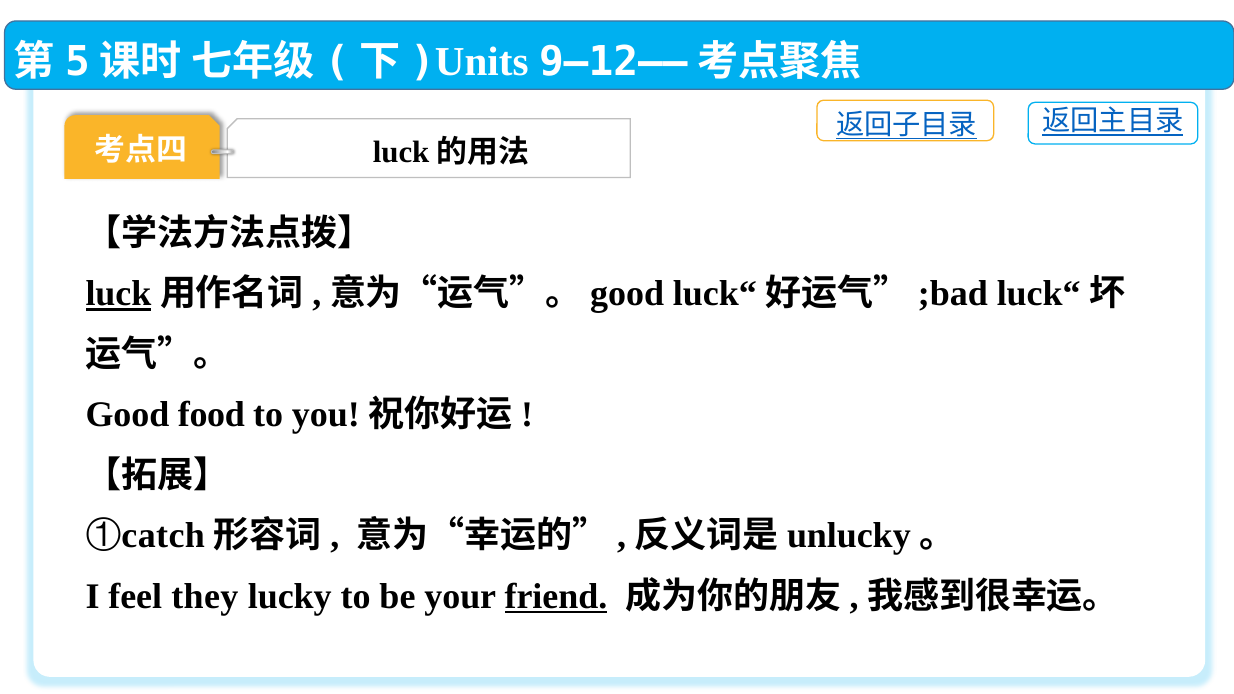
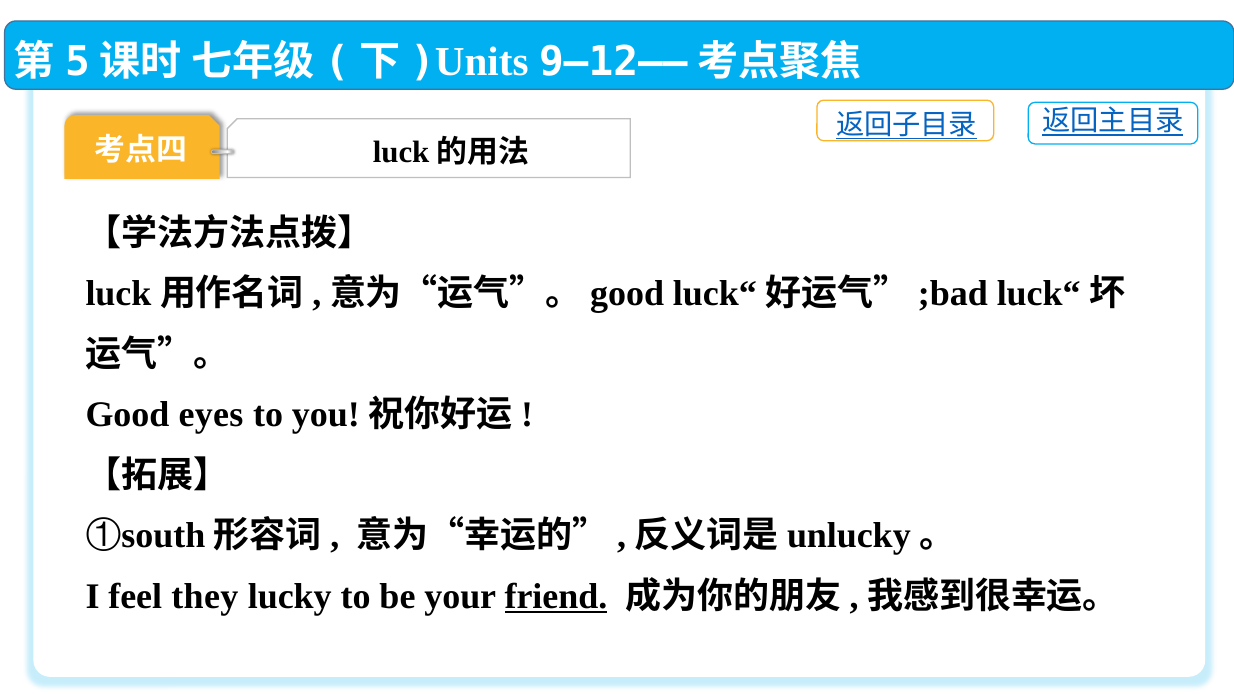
luck underline: present -> none (118, 294)
food: food -> eyes (211, 415)
catch: catch -> south (163, 536)
